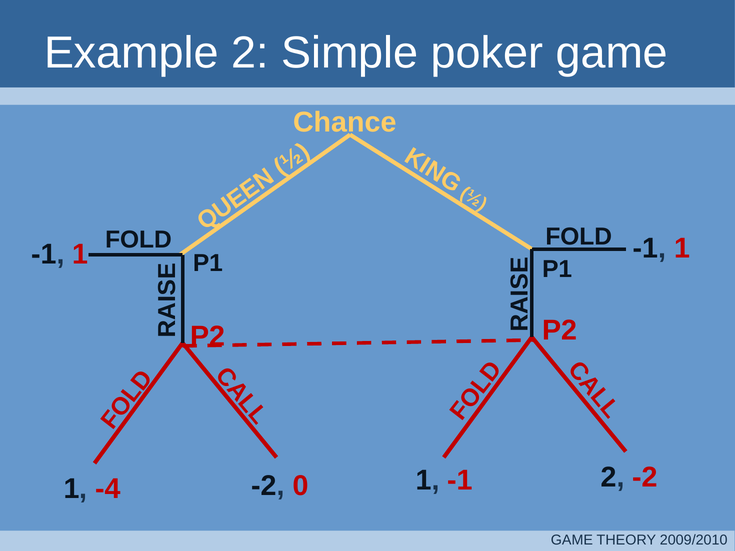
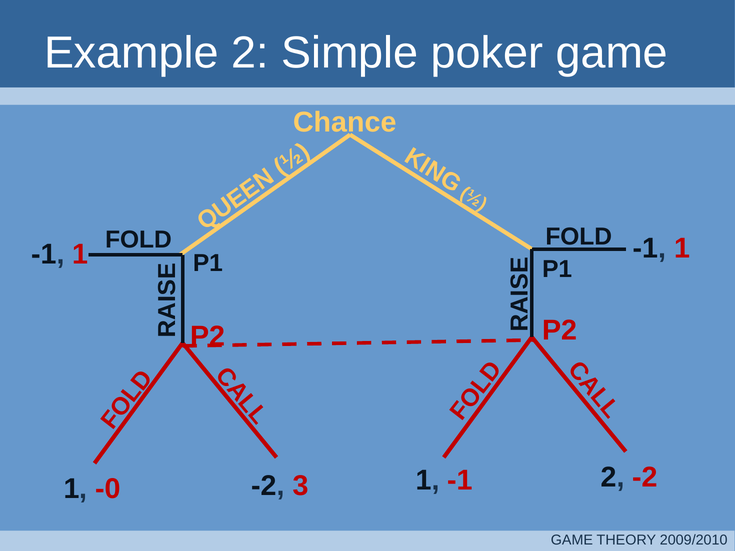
0: 0 -> 3 (301, 486)
-4: -4 -> -0 (108, 489)
